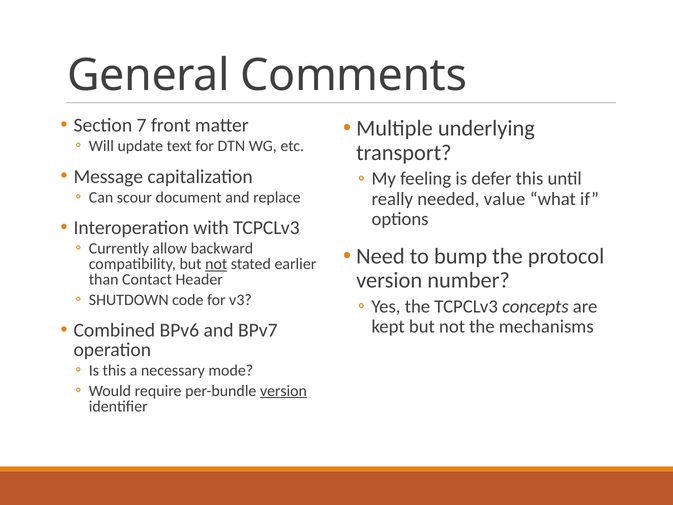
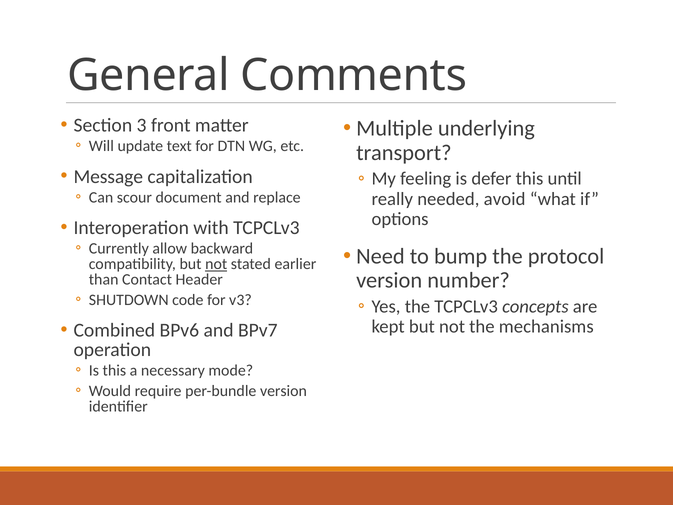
7: 7 -> 3 (142, 125)
value: value -> avoid (505, 199)
version underline: present -> none (283, 391)
